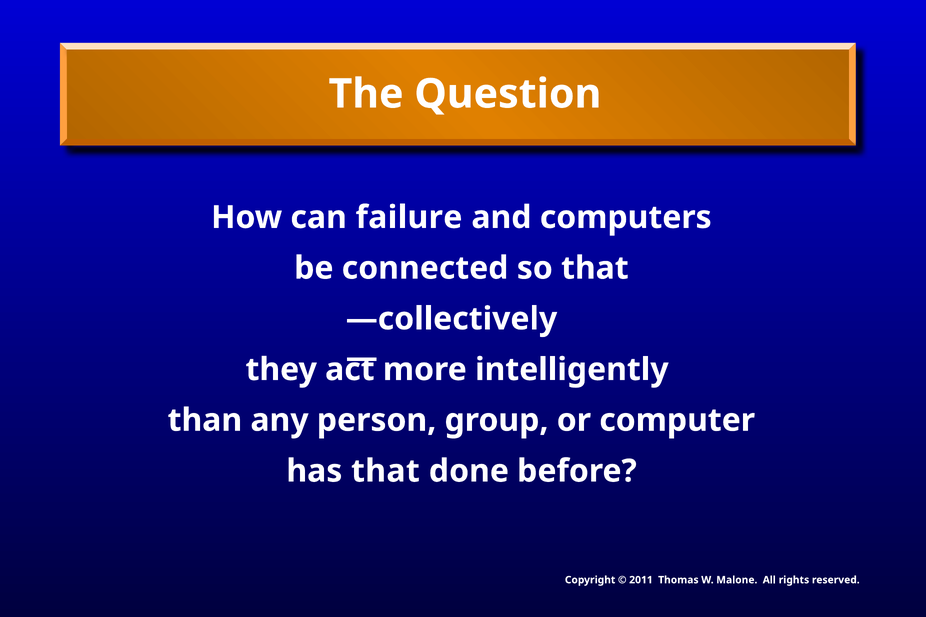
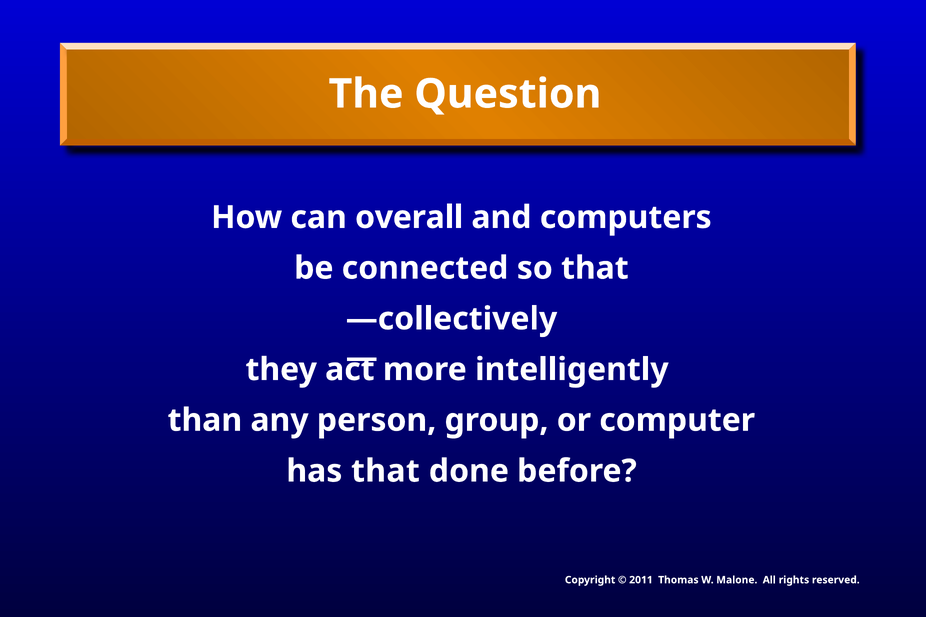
failure: failure -> overall (409, 218)
